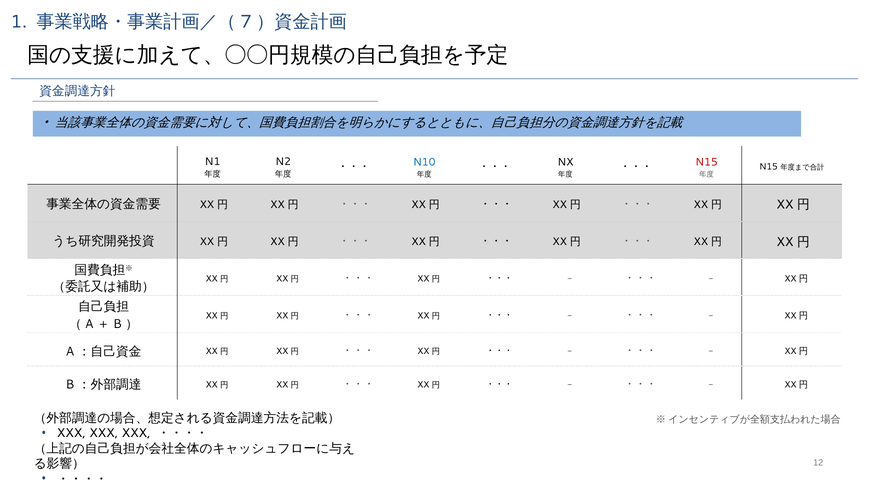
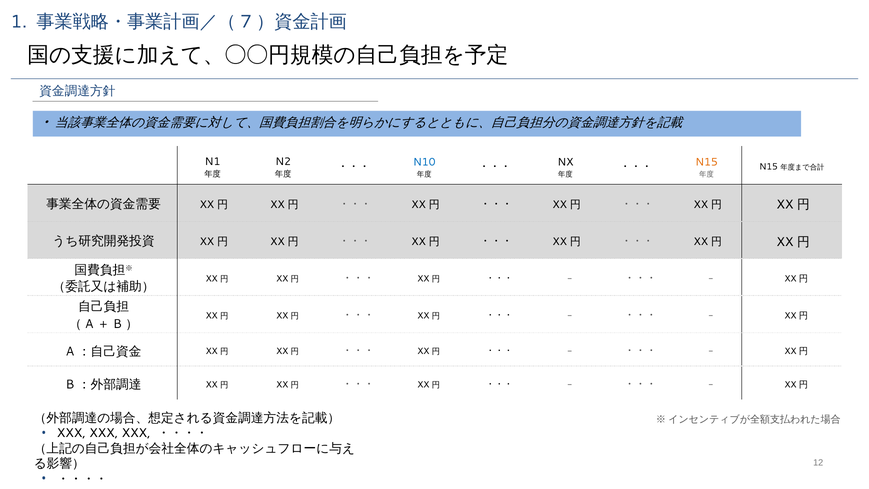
N15 colour: red -> orange (707, 162)
